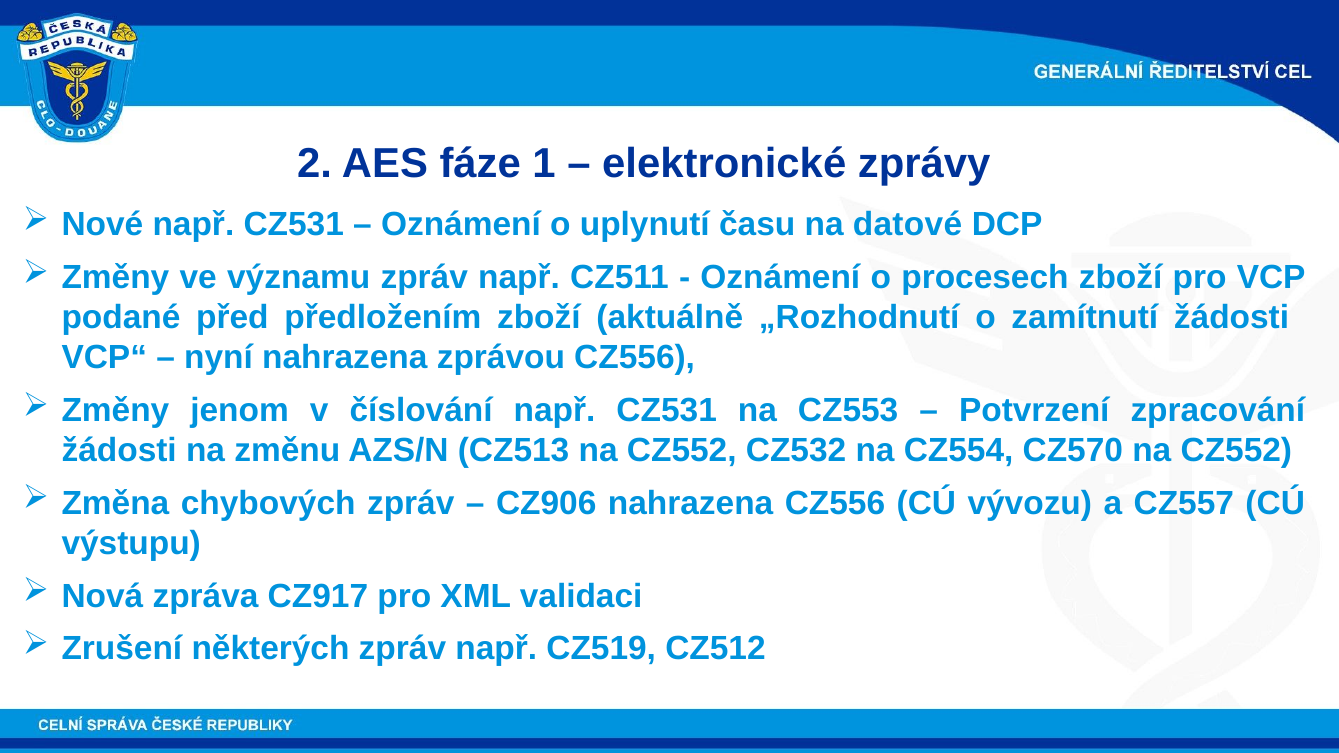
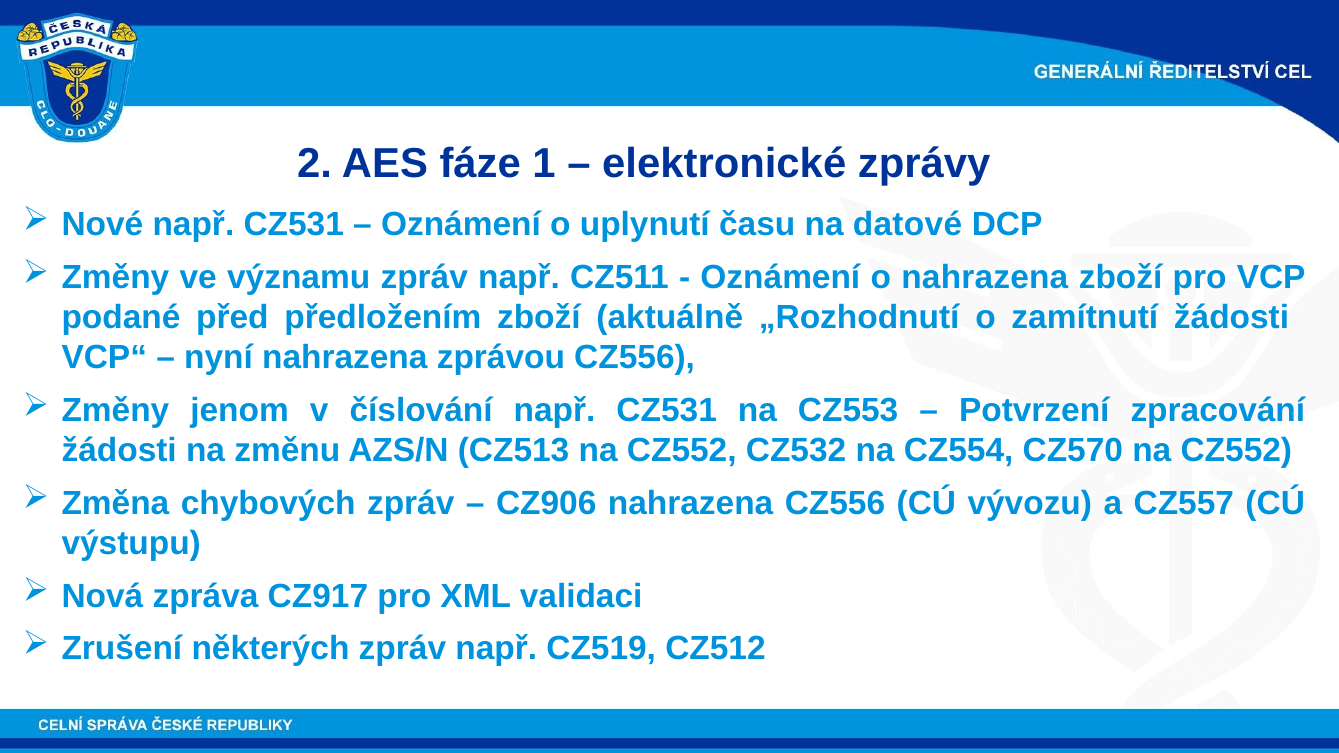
o procesech: procesech -> nahrazena (985, 277)
